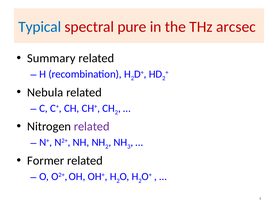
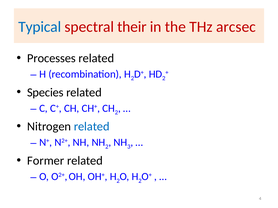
pure: pure -> their (132, 27)
Summary: Summary -> Processes (51, 58)
Nebula: Nebula -> Species (45, 93)
related colour: purple -> blue (92, 127)
